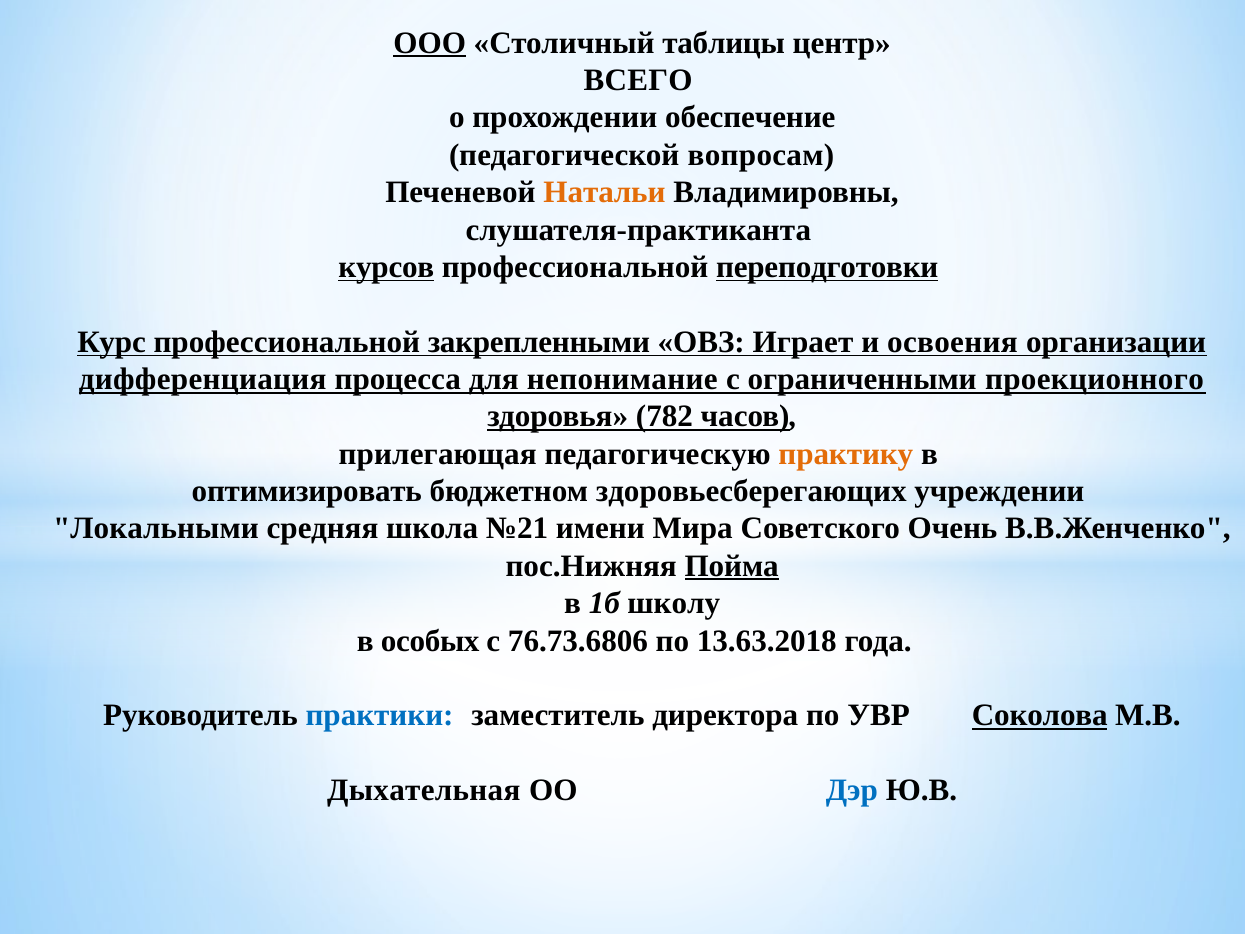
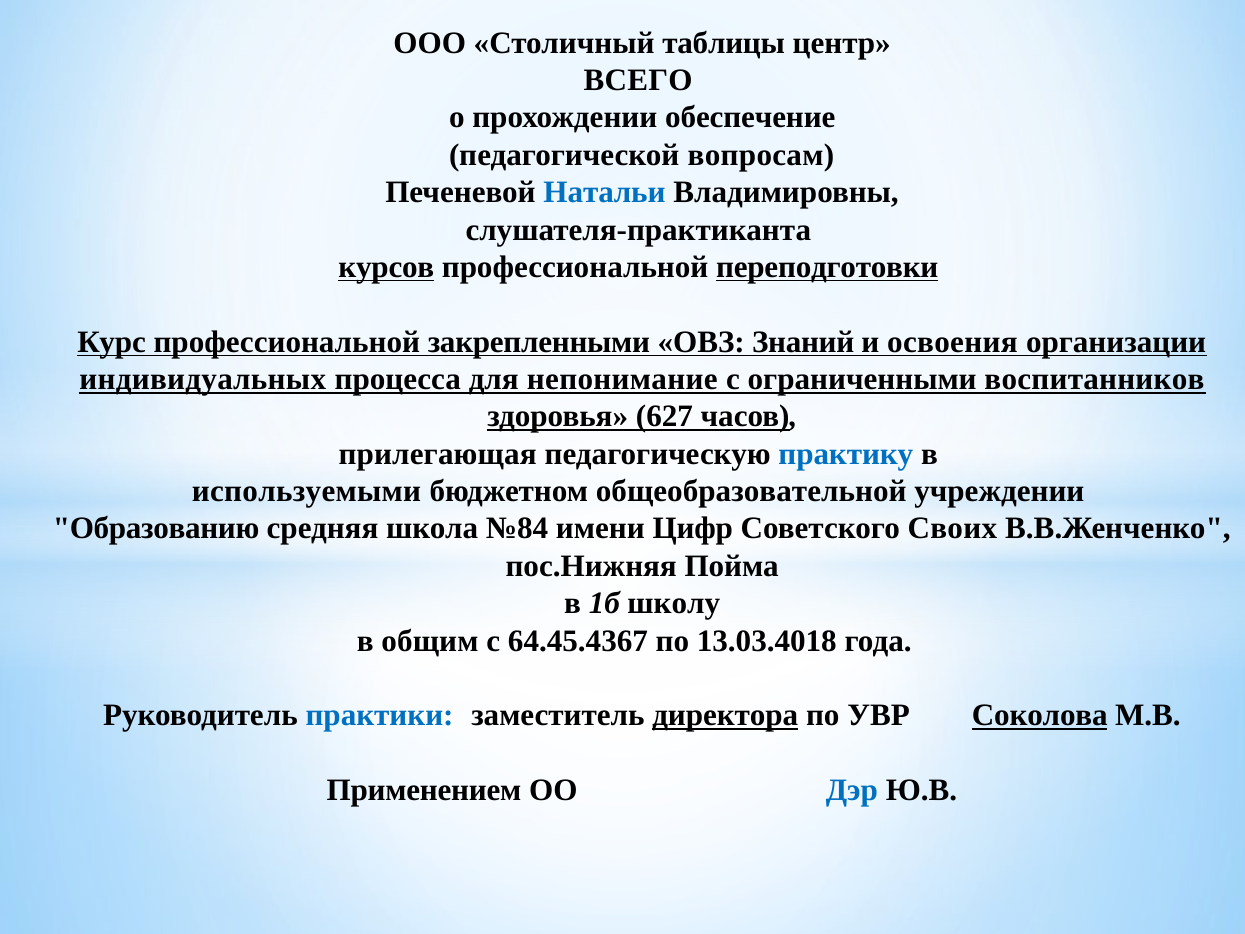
ООО underline: present -> none (430, 43)
Натальи colour: orange -> blue (604, 192)
Играет: Играет -> Знаний (803, 342)
дифференциация: дифференциация -> индивидуальных (203, 379)
проекционного: проекционного -> воспитанников (1094, 379)
782: 782 -> 627 (664, 416)
практику colour: orange -> blue (846, 454)
оптимизировать: оптимизировать -> используемыми (307, 491)
здоровьесберегающих: здоровьесберегающих -> общеобразовательной (751, 491)
Локальными: Локальными -> Образованию (156, 529)
№21: №21 -> №84 (517, 529)
Мира: Мира -> Цифр (693, 529)
Очень: Очень -> Своих (952, 529)
Пойма underline: present -> none (732, 566)
особых: особых -> общим (430, 641)
76.73.6806: 76.73.6806 -> 64.45.4367 (578, 641)
13.63.2018: 13.63.2018 -> 13.03.4018 (767, 641)
директора underline: none -> present (725, 715)
Дыхательная: Дыхательная -> Применением (424, 790)
